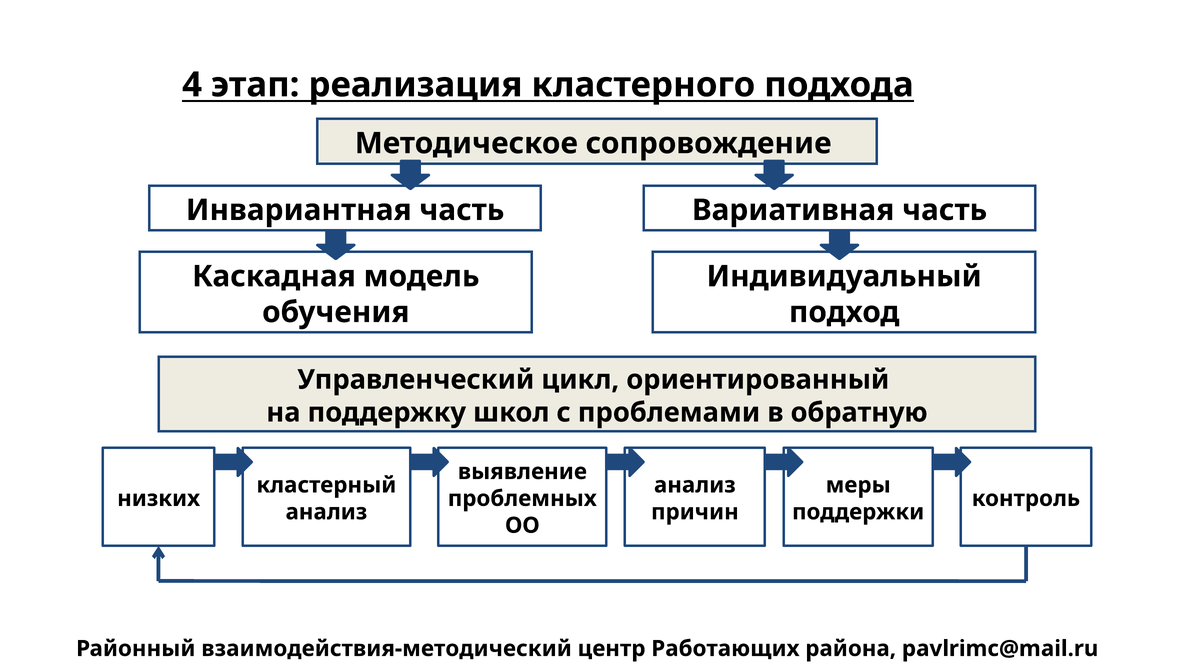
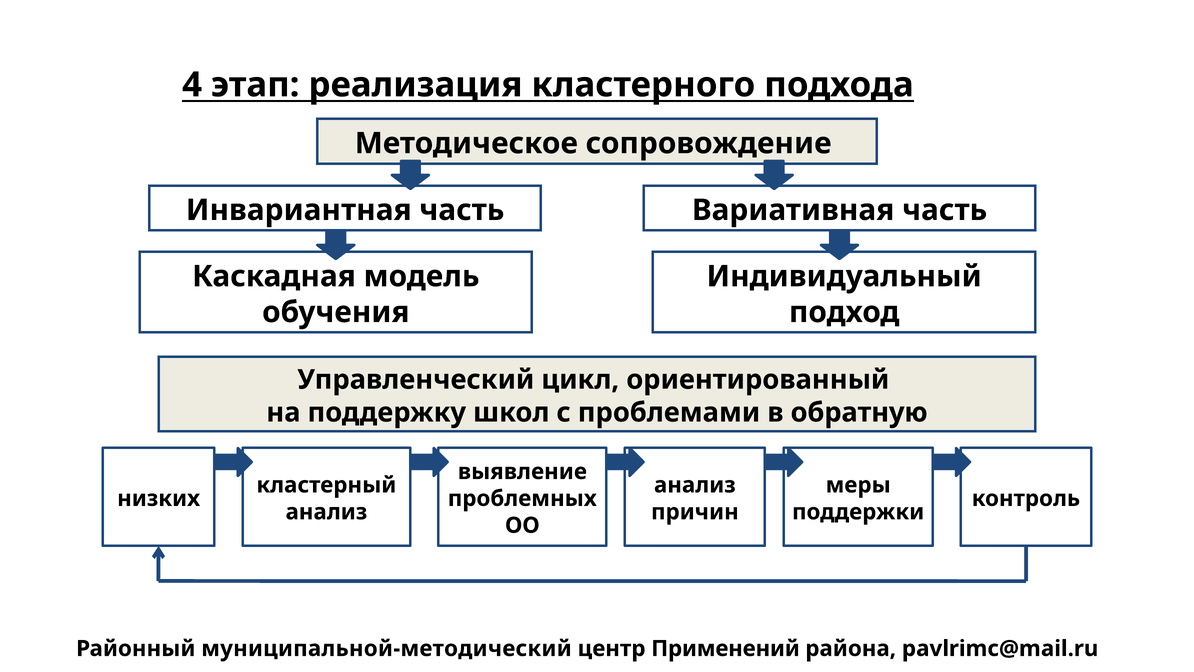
взаимодействия-методический: взаимодействия-методический -> муниципальной-методический (386, 648)
Работающих: Работающих -> Применений (726, 648)
